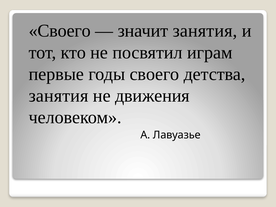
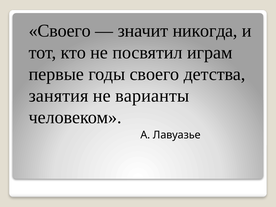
значит занятия: занятия -> никогда (205, 31)
движения: движения -> варианты (152, 96)
